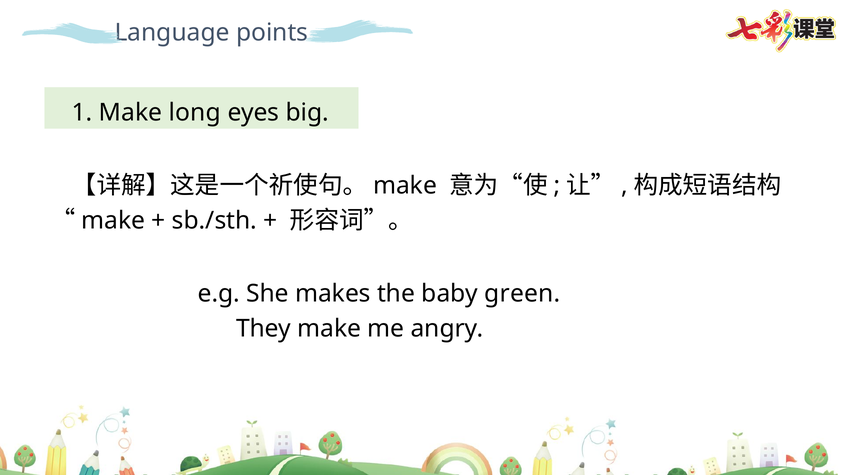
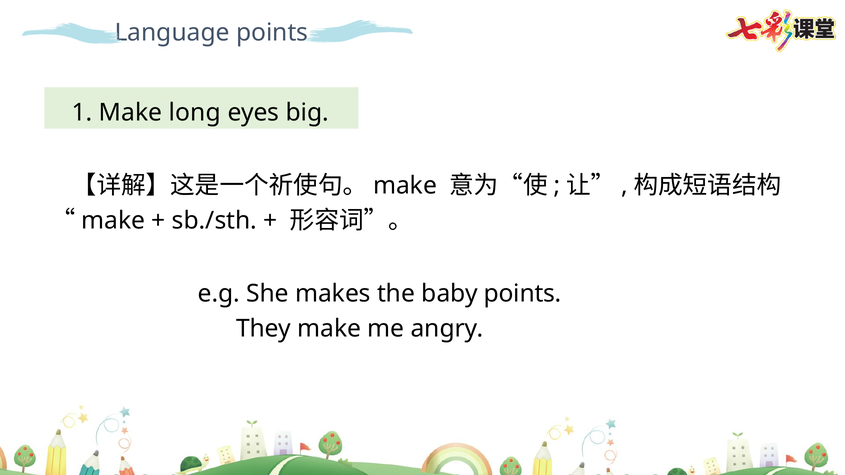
baby green: green -> points (523, 294)
